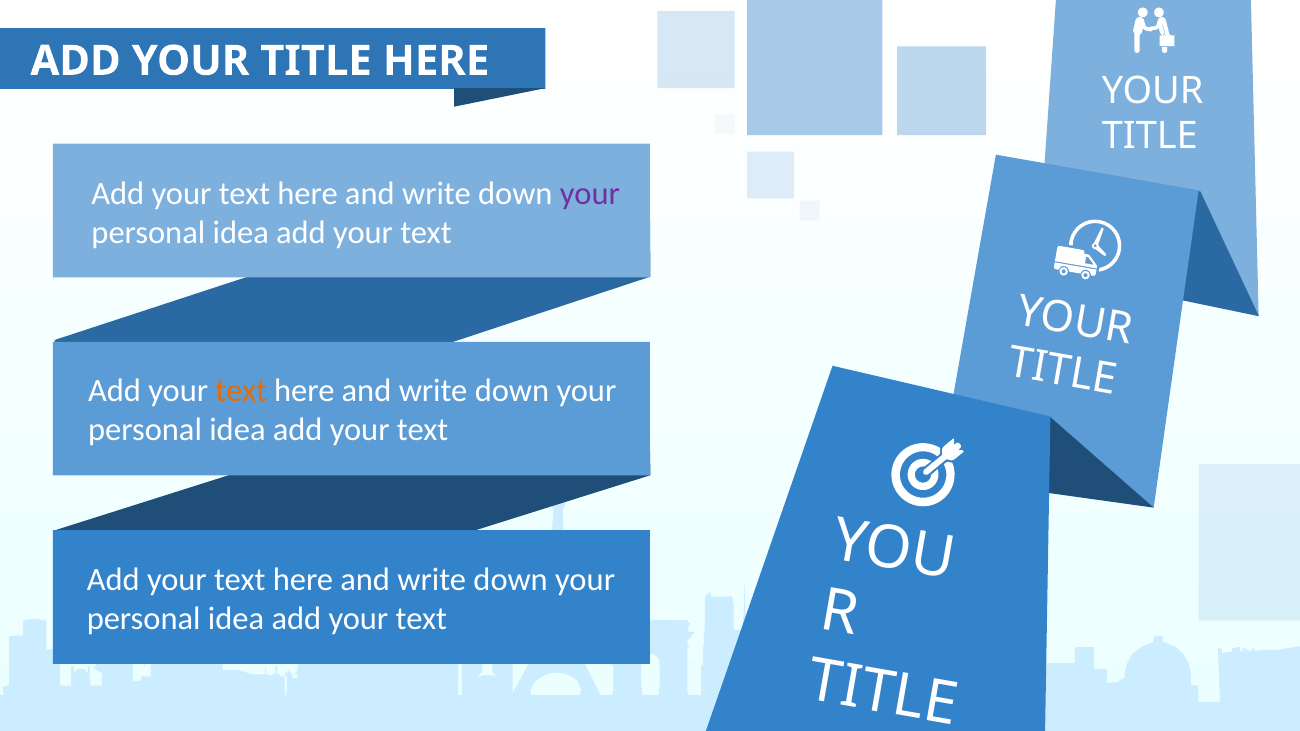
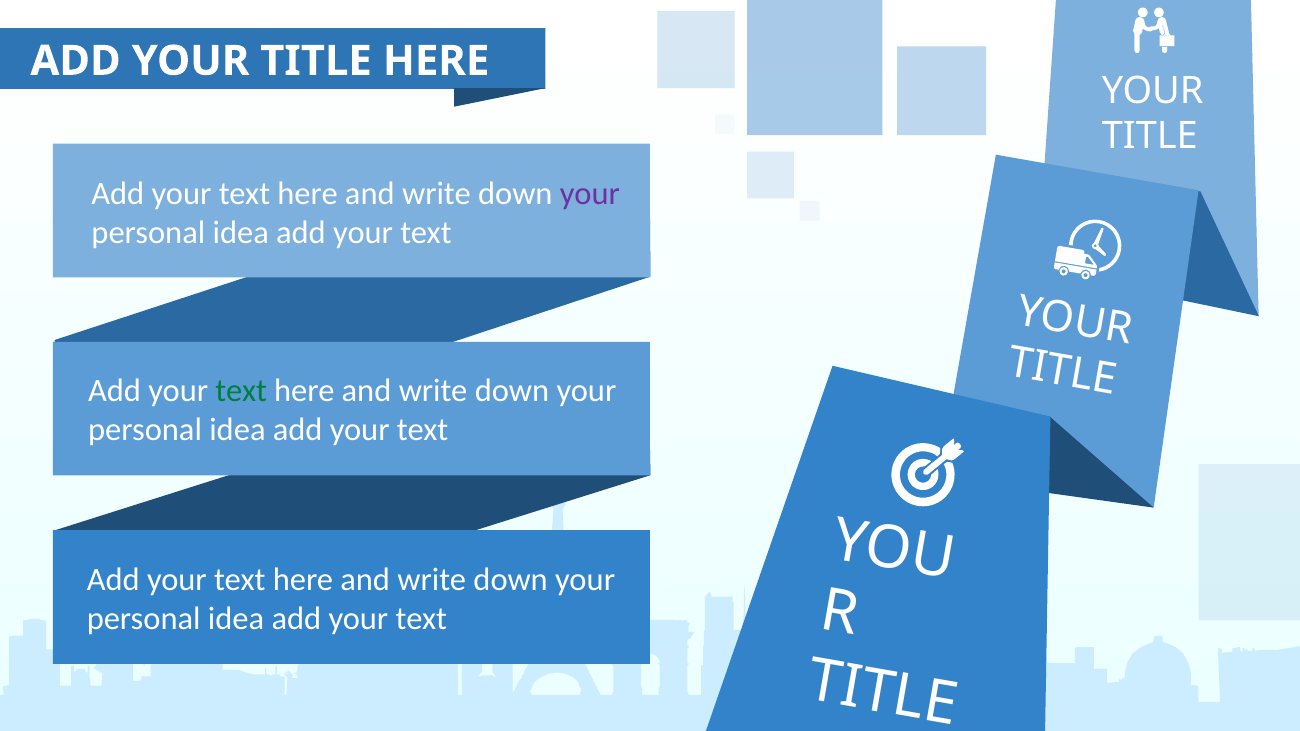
text colour: orange -> green (241, 391)
